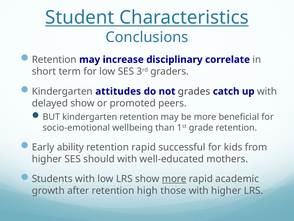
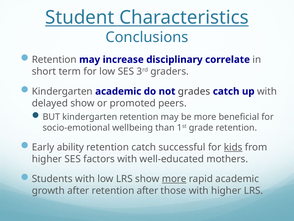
Kindergarten attitudes: attitudes -> academic (118, 91)
retention rapid: rapid -> catch (144, 147)
kids underline: none -> present (233, 147)
should: should -> factors (99, 159)
retention high: high -> after (147, 190)
